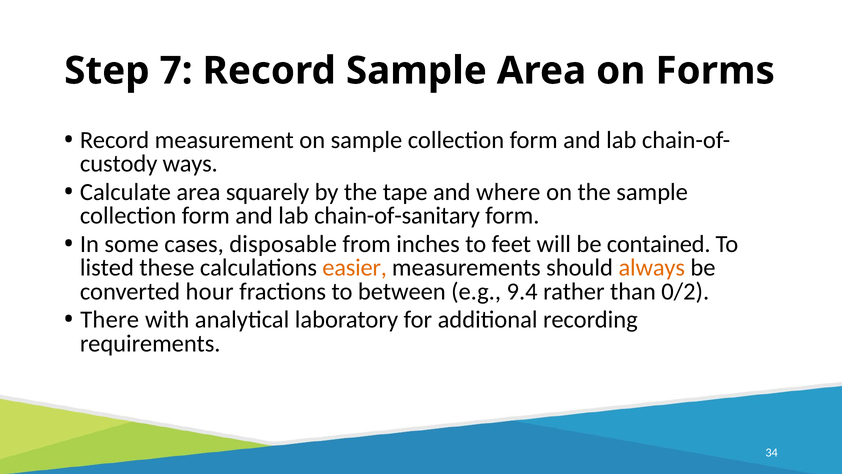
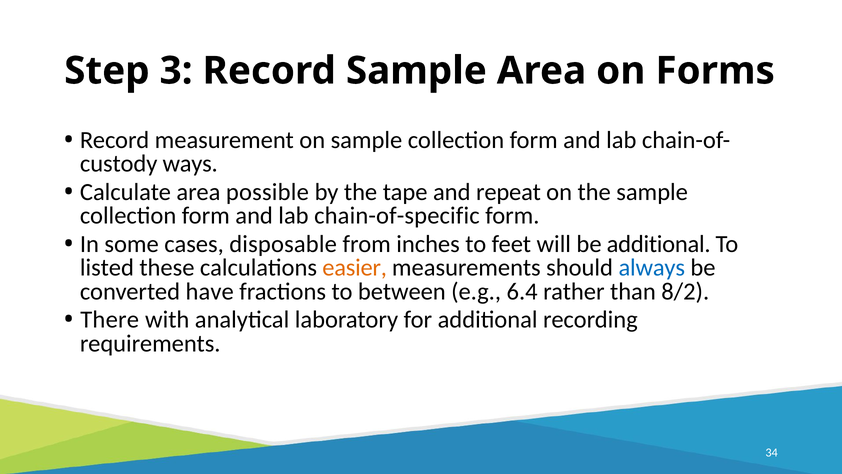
7: 7 -> 3 (176, 71)
squarely: squarely -> possible (267, 192)
where: where -> repeat (508, 192)
chain-of-sanitary: chain-of-sanitary -> chain-of-specific (397, 216)
be contained: contained -> additional (659, 244)
always colour: orange -> blue (652, 268)
hour: hour -> have (210, 291)
9.4: 9.4 -> 6.4 (522, 291)
0/2: 0/2 -> 8/2 (685, 291)
